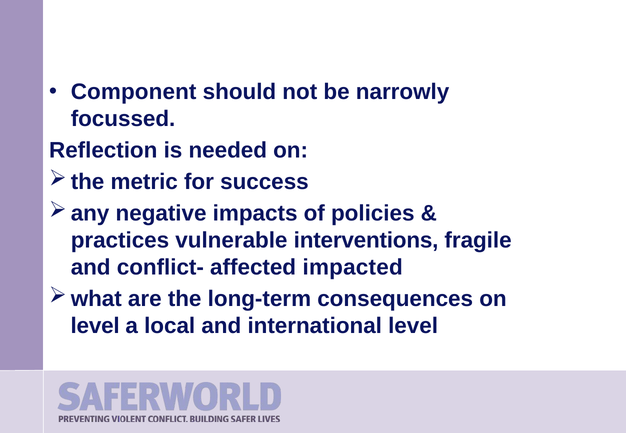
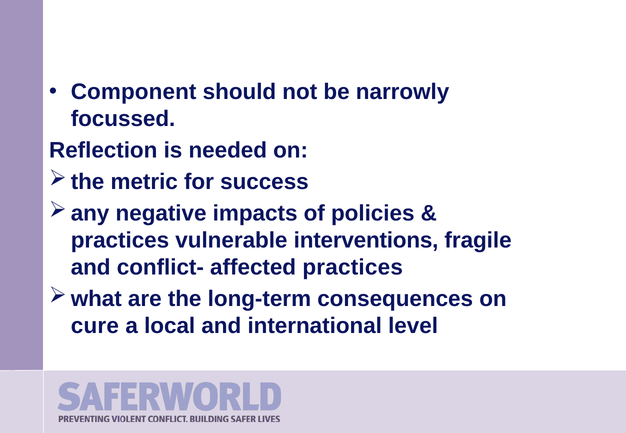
affected impacted: impacted -> practices (353, 268)
level: level -> cure (95, 326)
